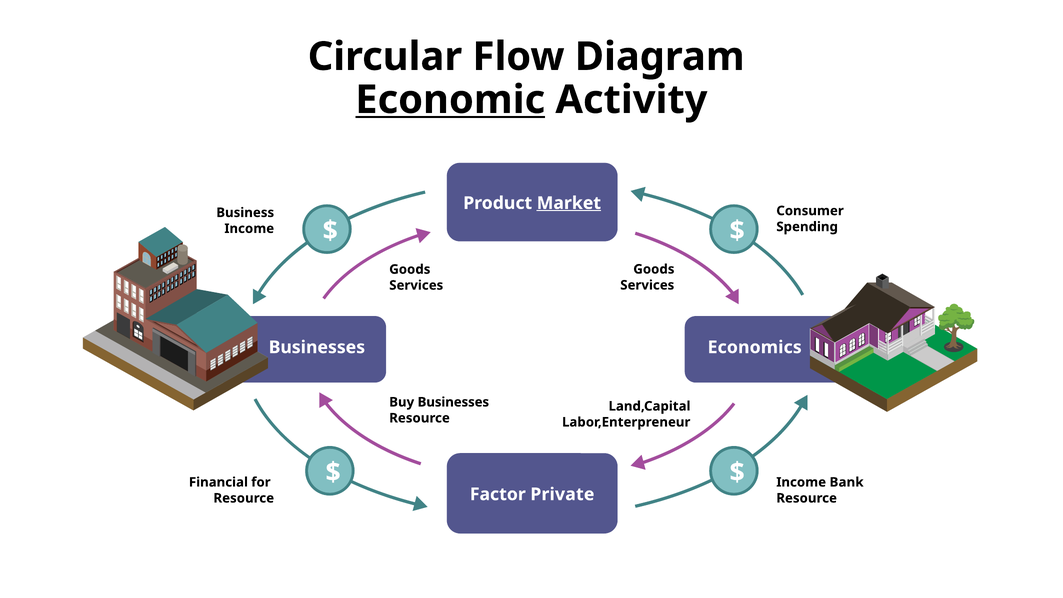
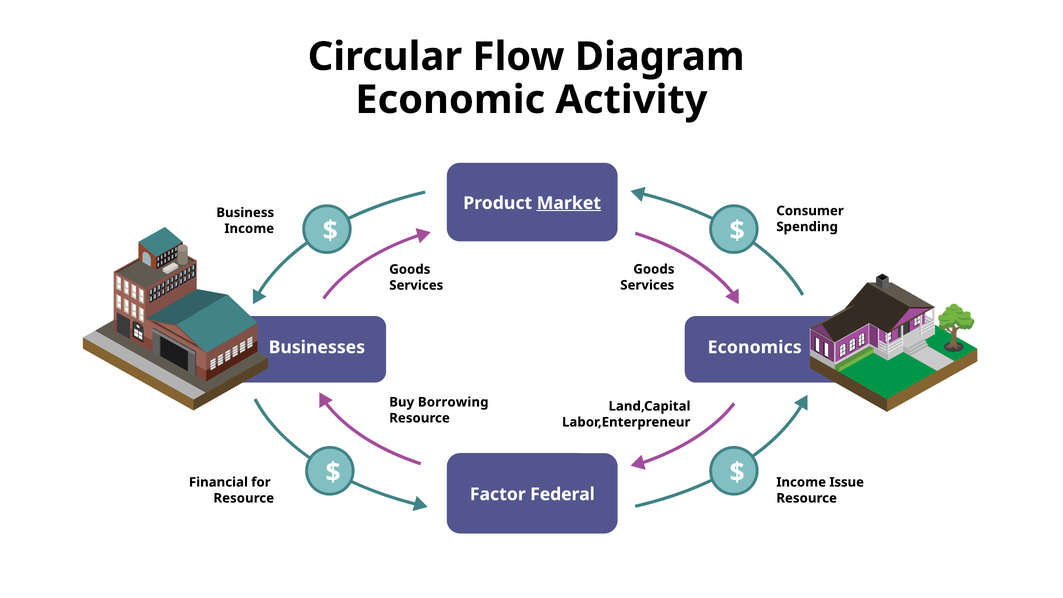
Economic underline: present -> none (450, 100)
Businesses: Businesses -> Borrowing (453, 402)
Bank: Bank -> Issue (847, 482)
Private: Private -> Federal (563, 494)
